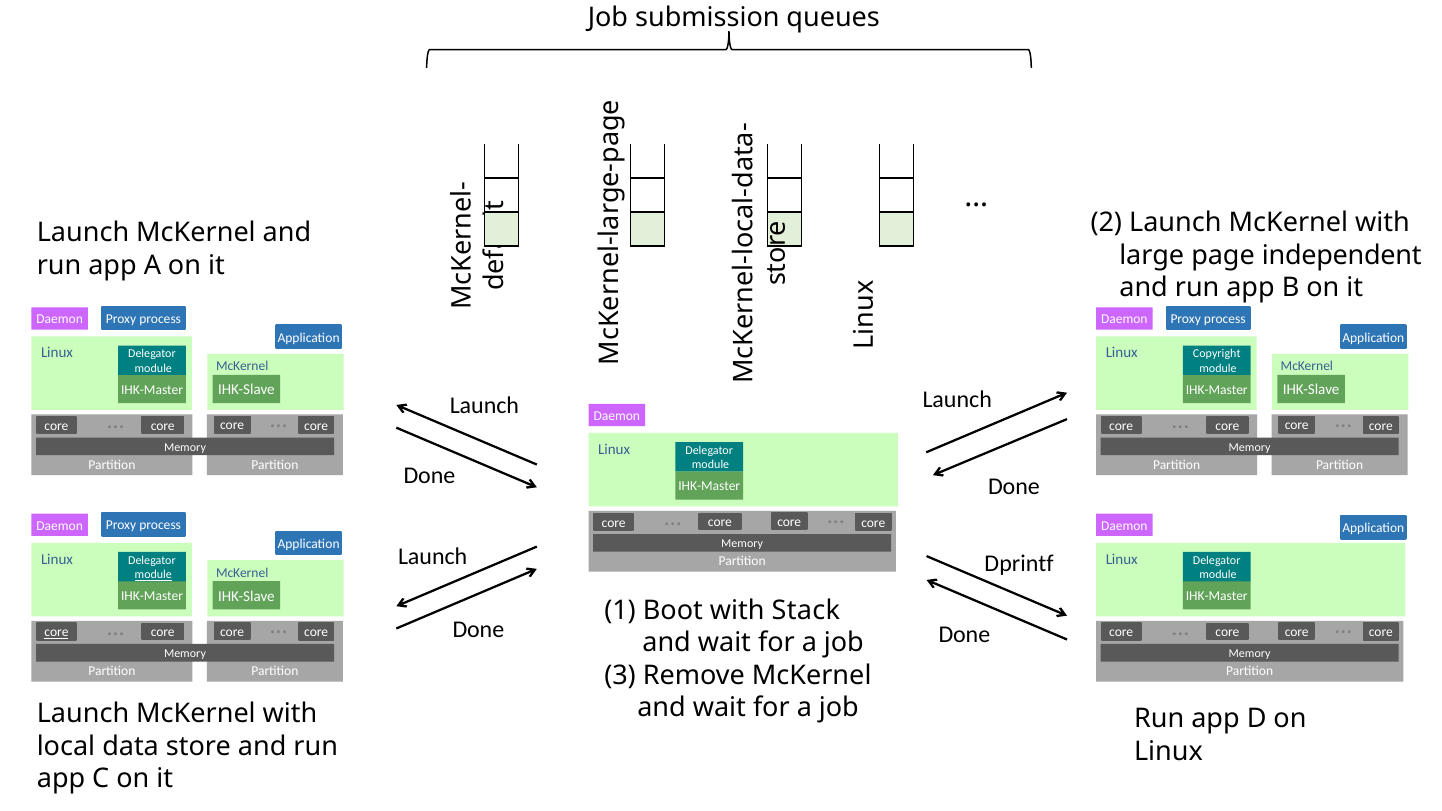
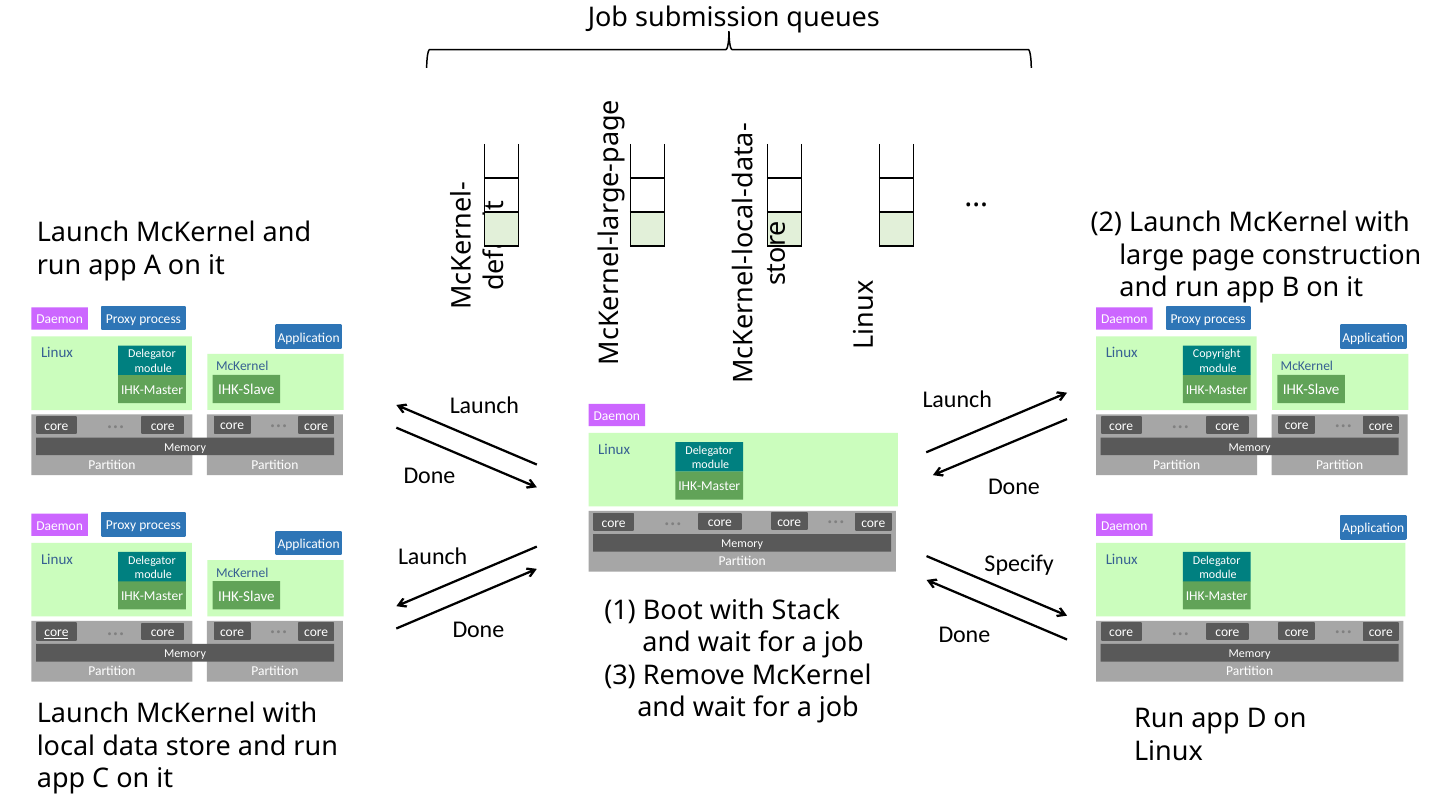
independent: independent -> construction (1342, 255)
Dprintf: Dprintf -> Specify (1019, 564)
module underline: present -> none (153, 575)
